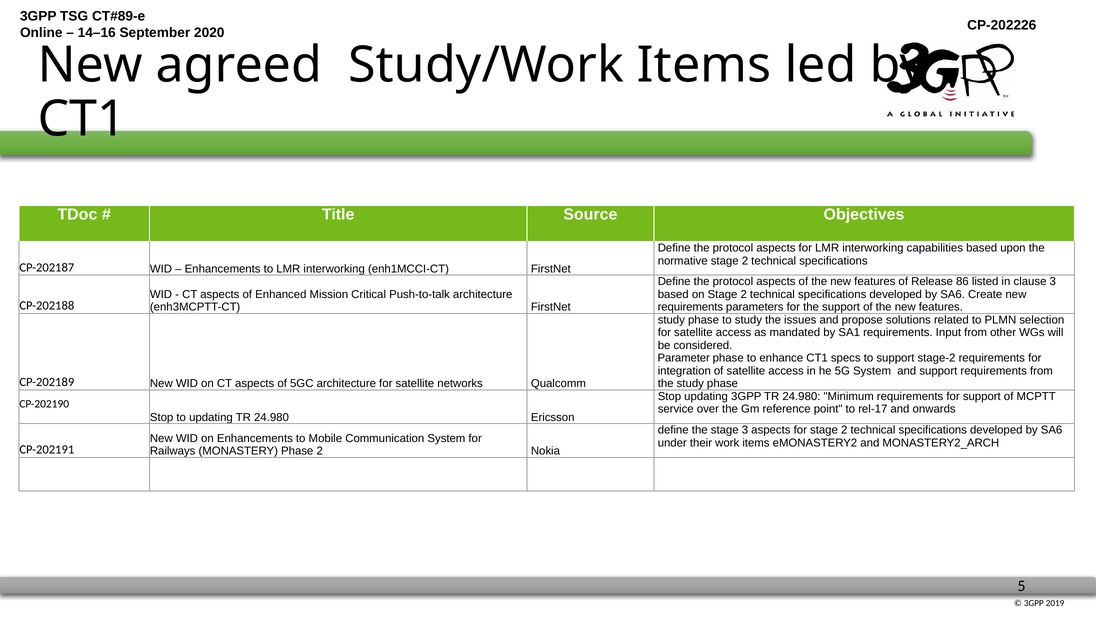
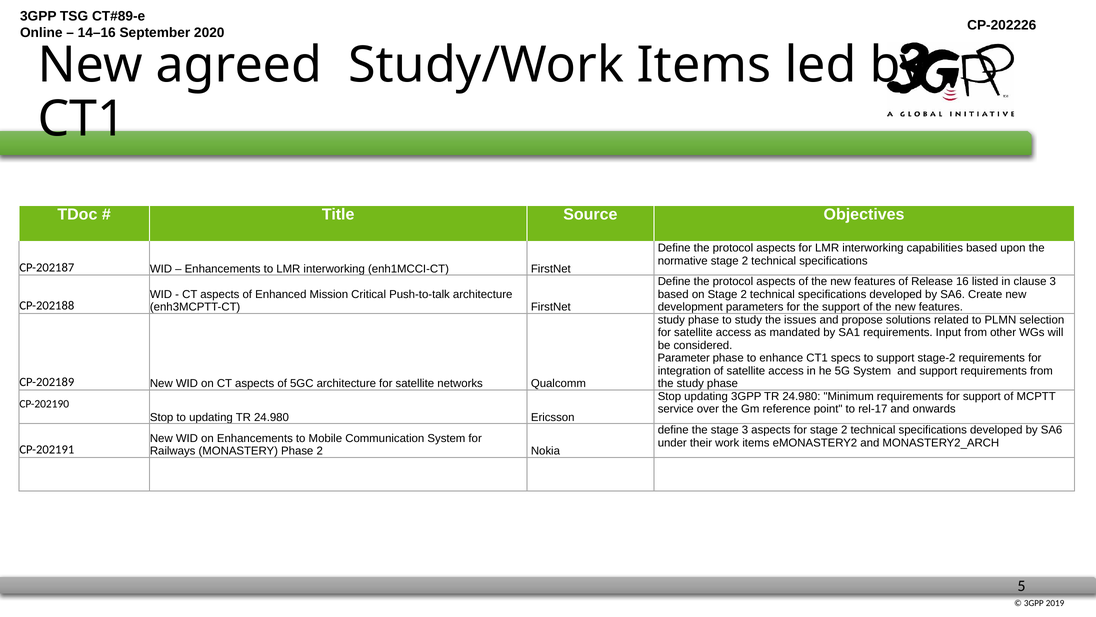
86: 86 -> 16 (962, 281)
requirements: requirements -> development (690, 307)
